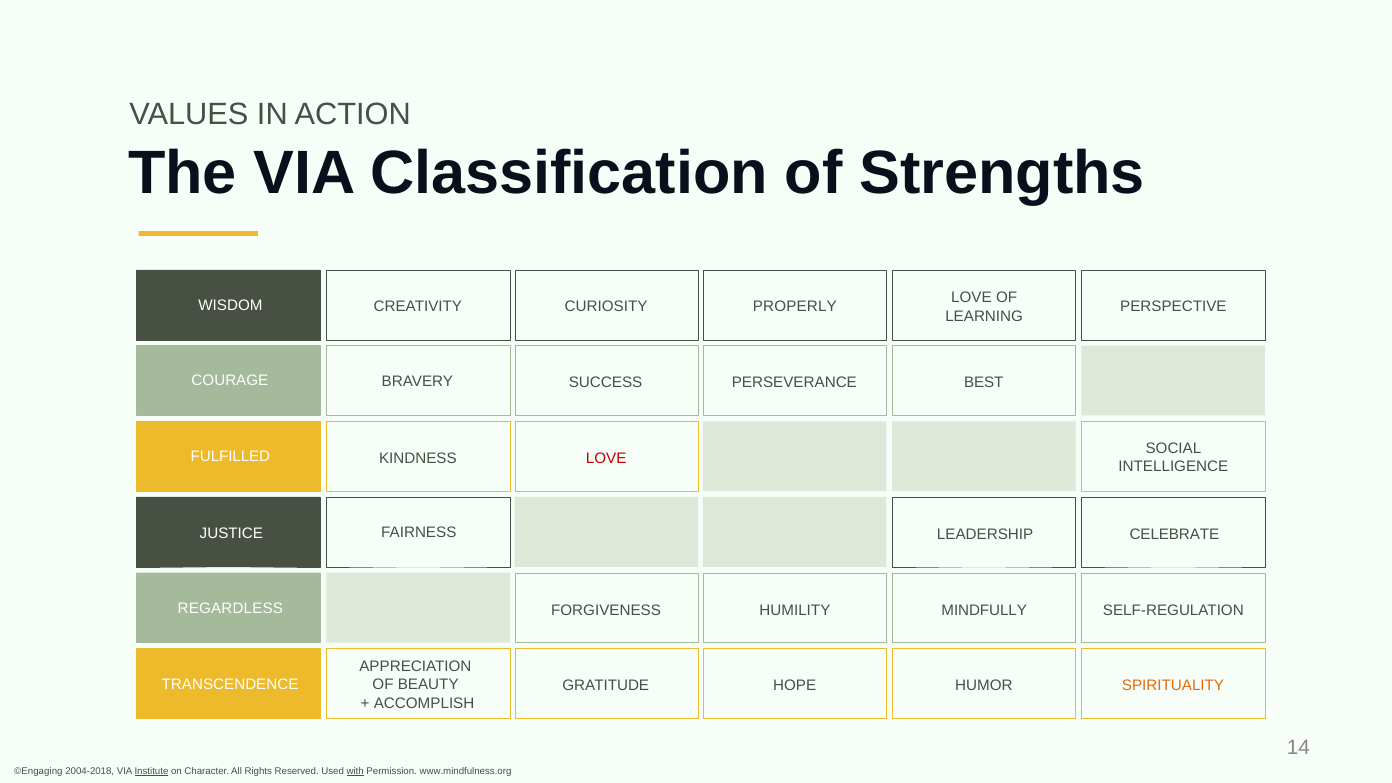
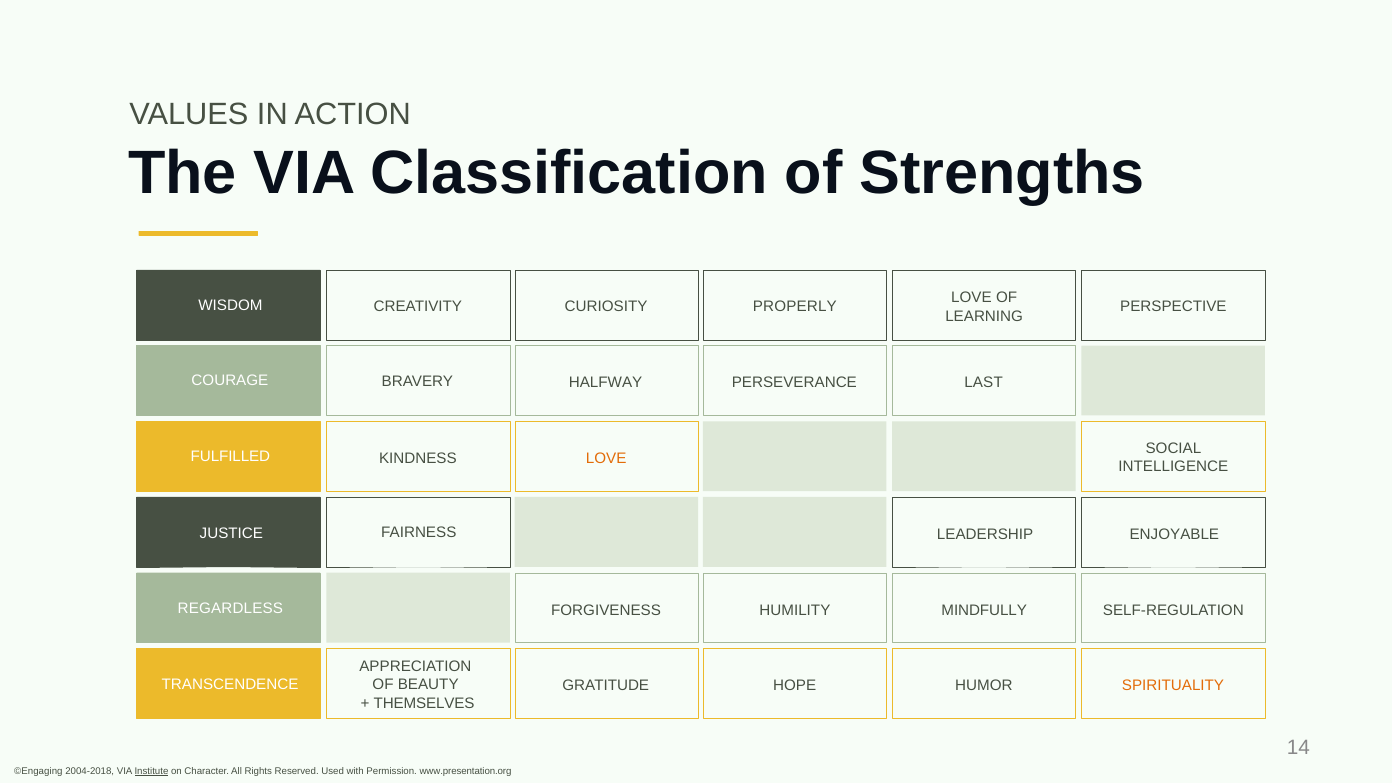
SUCCESS: SUCCESS -> HALFWAY (606, 382)
BEST: BEST -> LAST (984, 382)
LOVE colour: red -> orange (606, 458)
CELEBRATE: CELEBRATE -> ENJOYABLE (1174, 535)
ACCOMPLISH: ACCOMPLISH -> THEMSELVES (424, 703)
with underline: present -> none (355, 771)
www.mindfulness.org: www.mindfulness.org -> www.presentation.org (466, 771)
